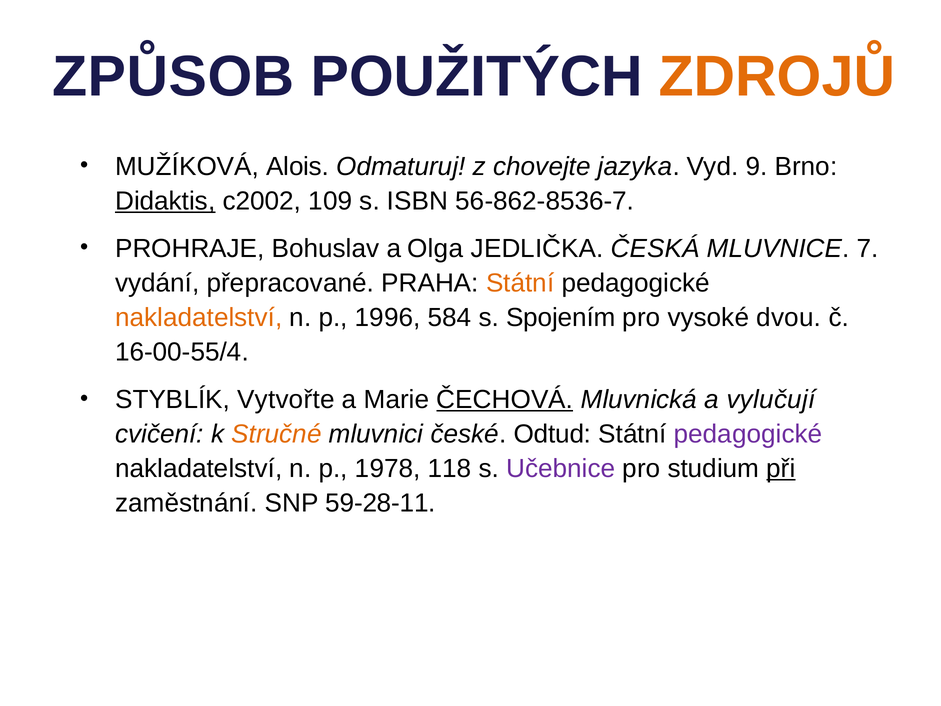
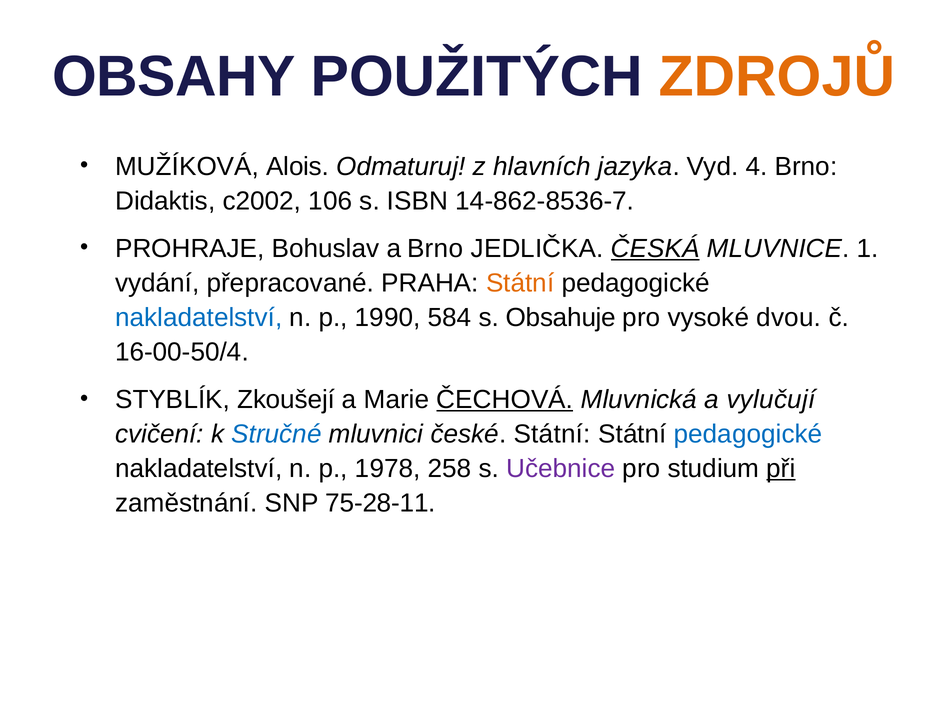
ZPŮSOB: ZPŮSOB -> OBSAHY (174, 76)
chovejte: chovejte -> hlavních (542, 166)
9: 9 -> 4 (757, 166)
Didaktis underline: present -> none (165, 201)
109: 109 -> 106 (330, 201)
56-862-8536-7: 56-862-8536-7 -> 14-862-8536-7 (545, 201)
a Olga: Olga -> Brno (435, 248)
ČESKÁ underline: none -> present (655, 248)
7: 7 -> 1 (868, 248)
nakladatelství colour: orange -> blue (199, 317)
1996: 1996 -> 1990 (388, 317)
Spojením: Spojením -> Obsahuje (561, 317)
16-00-55/4: 16-00-55/4 -> 16-00-50/4 (182, 352)
Vytvořte: Vytvořte -> Zkoušejí (286, 399)
Stručné colour: orange -> blue (276, 434)
české Odtud: Odtud -> Státní (552, 434)
pedagogické colour: purple -> blue (748, 434)
118: 118 -> 258 (450, 468)
59-28-11: 59-28-11 -> 75-28-11 (381, 503)
